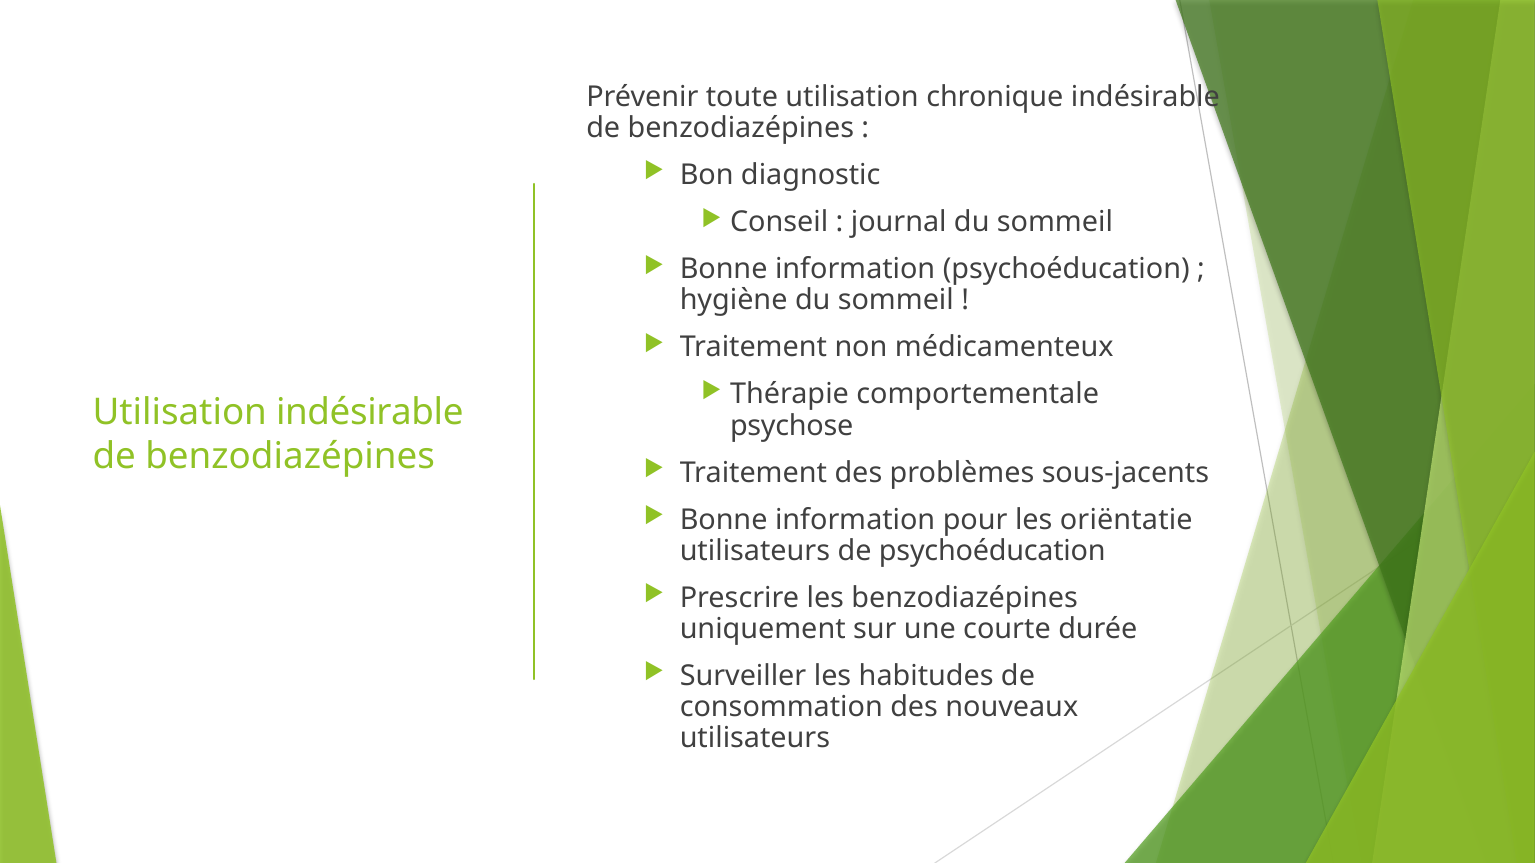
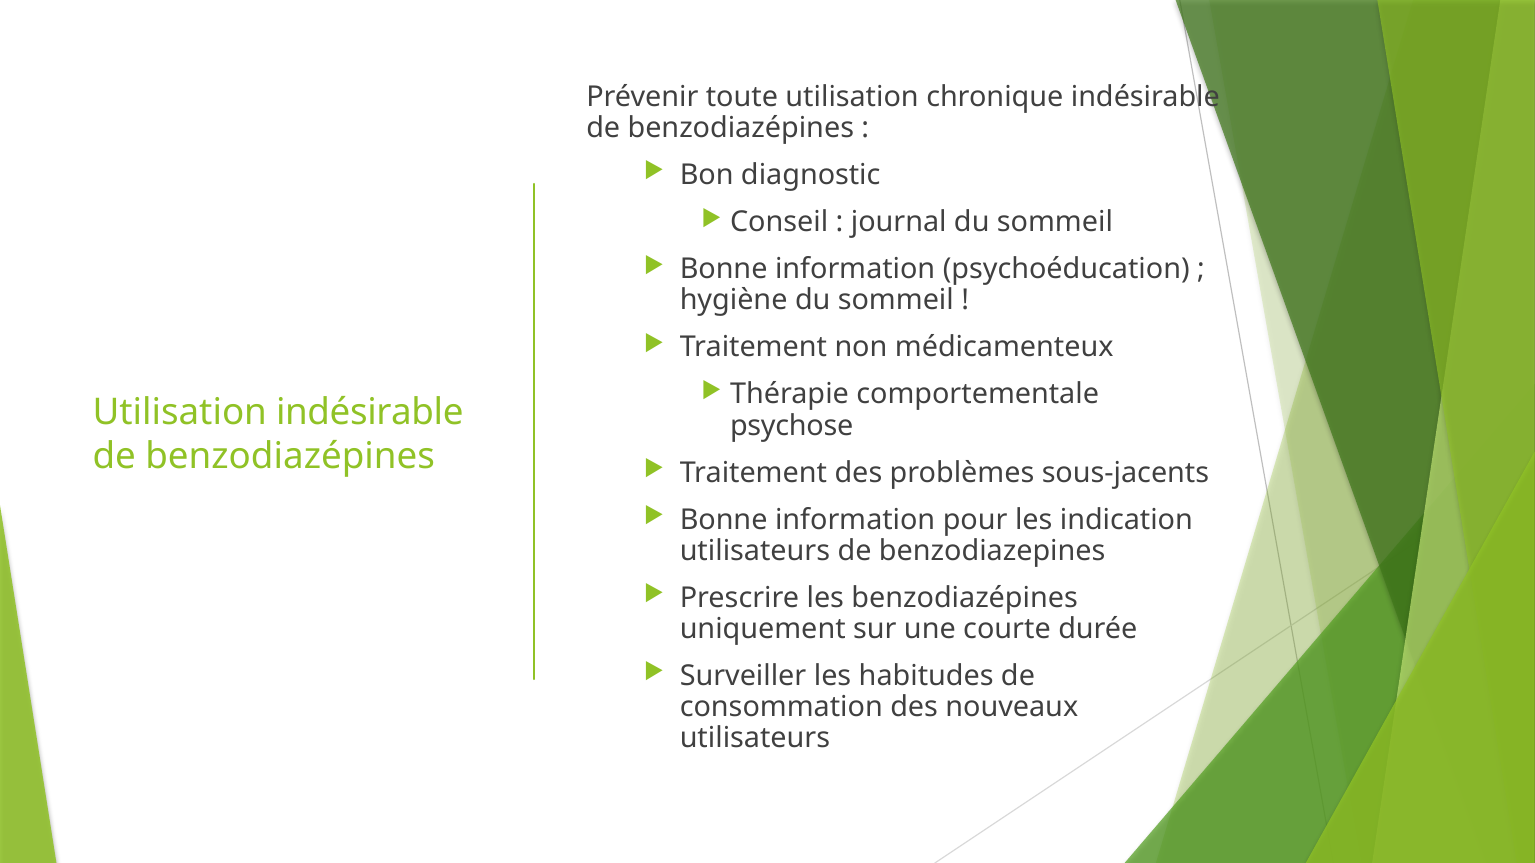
oriëntatie: oriëntatie -> indication (1126, 520)
de psychoéducation: psychoéducation -> benzodiazepines (992, 551)
